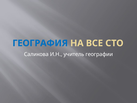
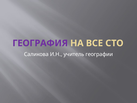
ГЕОГРАФИЯ colour: blue -> purple (40, 43)
